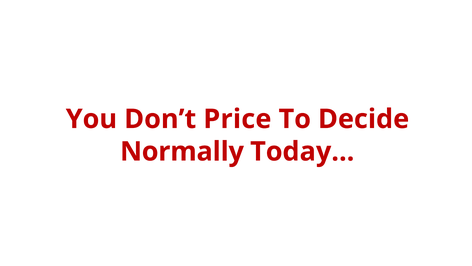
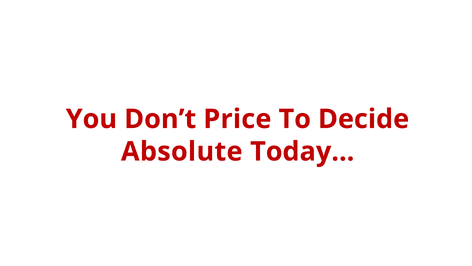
Normally: Normally -> Absolute (182, 151)
